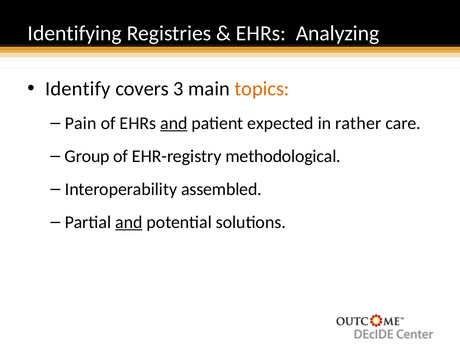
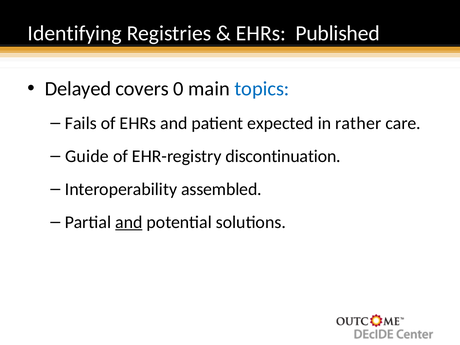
Analyzing: Analyzing -> Published (338, 33)
Identify: Identify -> Delayed (78, 89)
3: 3 -> 0 (178, 89)
topics colour: orange -> blue (262, 89)
Pain: Pain -> Fails (81, 123)
and underline: present -> none (174, 123)
Group: Group -> Guide (87, 156)
methodological: methodological -> discontinuation (283, 156)
